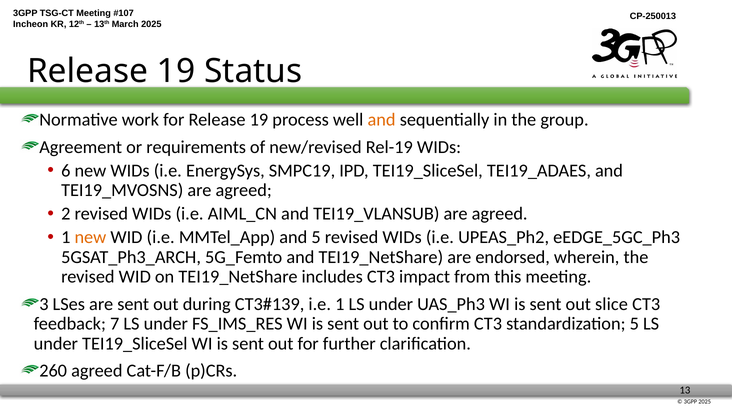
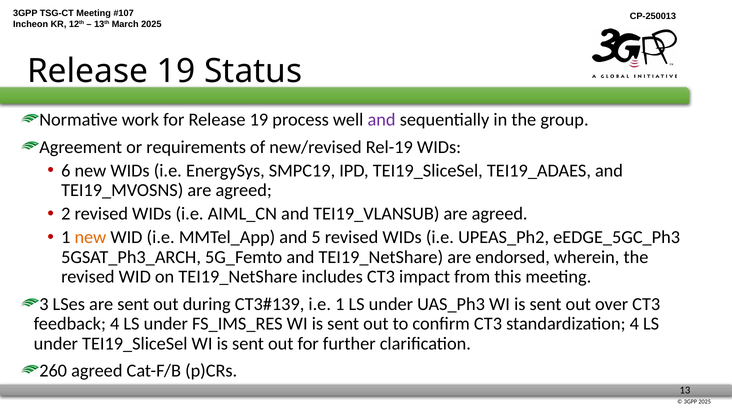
and colour: orange -> purple (382, 120)
slice: slice -> over (612, 305)
feedback 7: 7 -> 4 (115, 324)
standardization 5: 5 -> 4 (634, 324)
